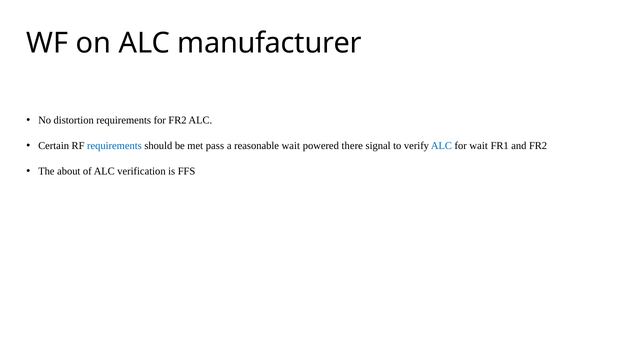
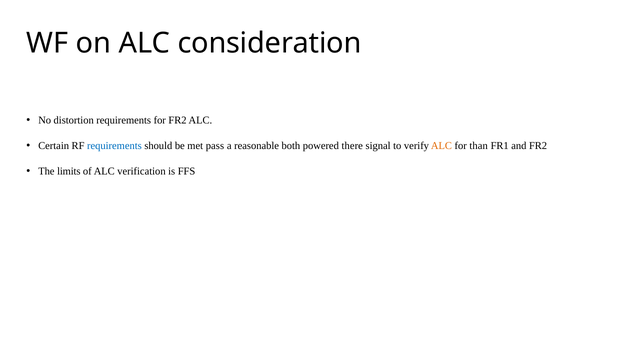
manufacturer: manufacturer -> consideration (270, 43)
reasonable wait: wait -> both (291, 146)
ALC colour: blue -> orange (441, 146)
for wait: wait -> than (479, 146)
about: about -> limits (69, 171)
